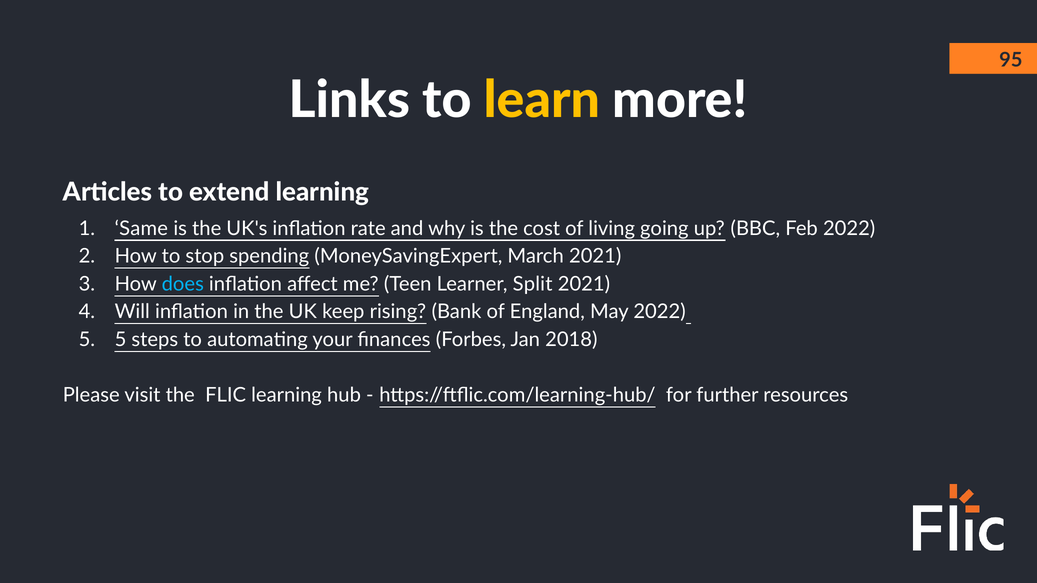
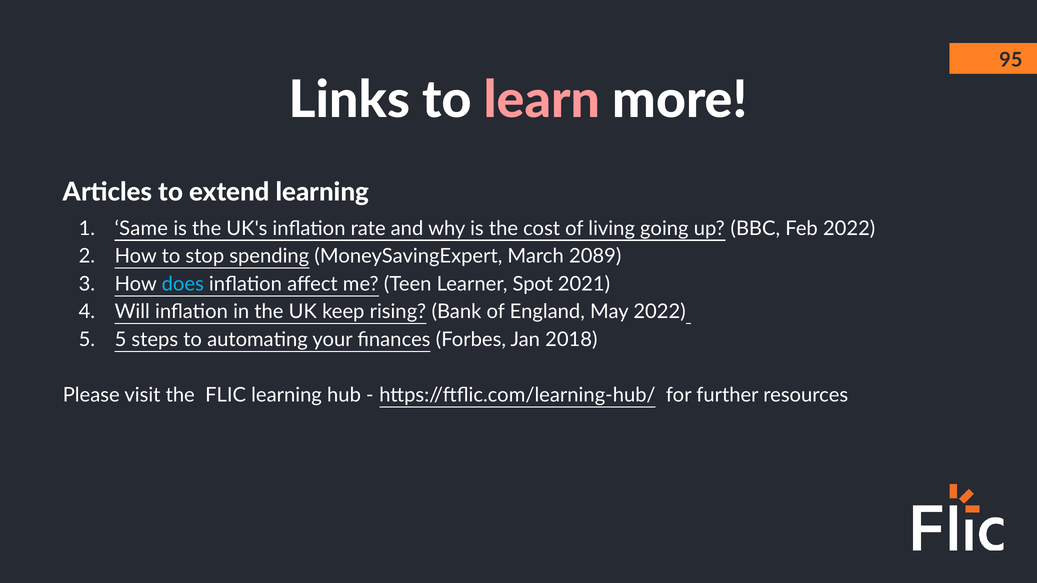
learn colour: yellow -> pink (542, 100)
March 2021: 2021 -> 2089 (595, 256)
Split: Split -> Spot (533, 284)
